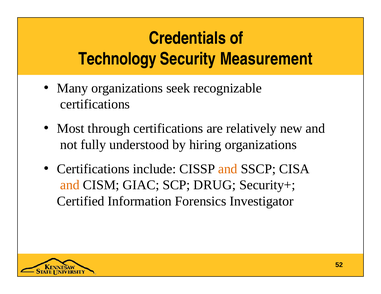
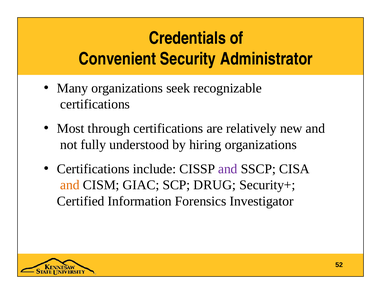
Technology: Technology -> Convenient (117, 59)
Measurement: Measurement -> Administrator (266, 59)
and colour: orange -> purple (228, 169)
